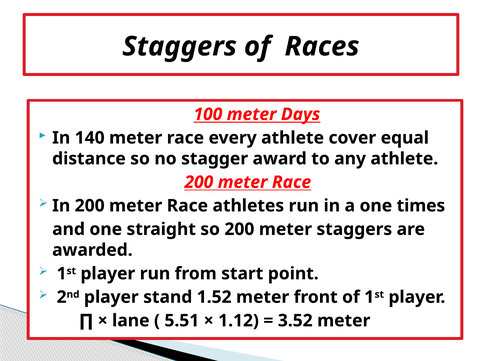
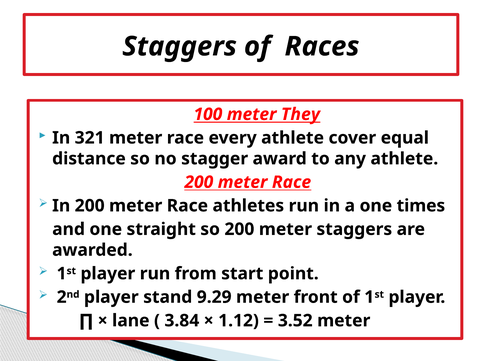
Days: Days -> They (300, 114)
140: 140 -> 321 (90, 138)
1.52: 1.52 -> 9.29 (214, 297)
5.51: 5.51 -> 3.84 (182, 321)
